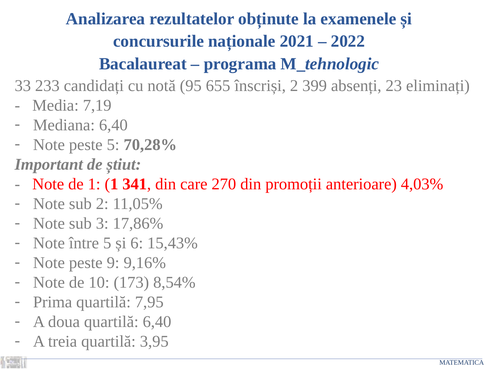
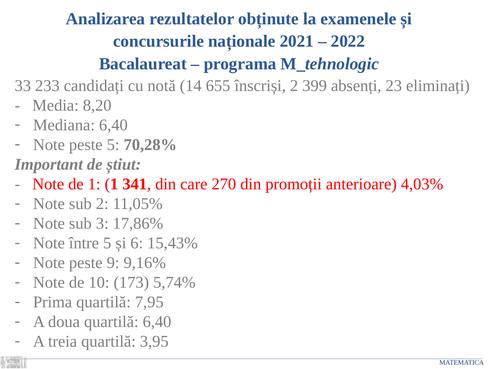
95: 95 -> 14 (191, 86)
7,19: 7,19 -> 8,20 (97, 105)
8,54%: 8,54% -> 5,74% (174, 282)
